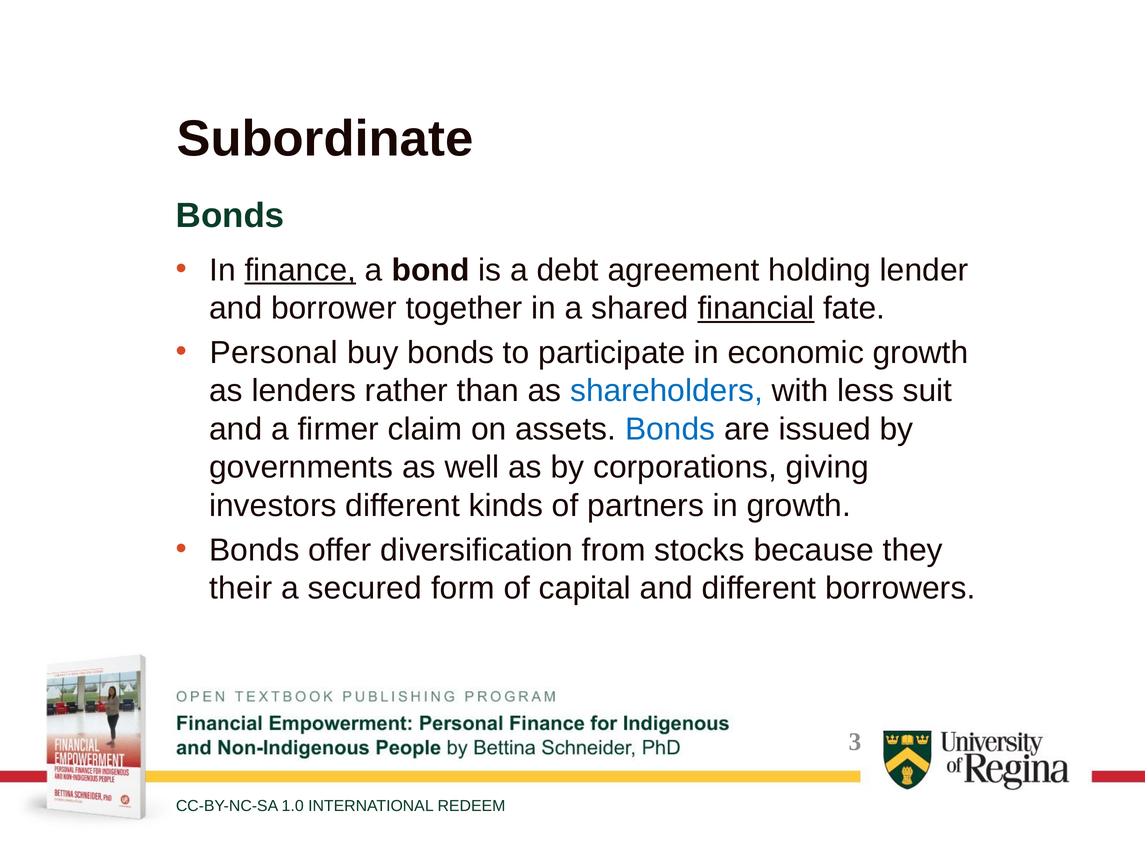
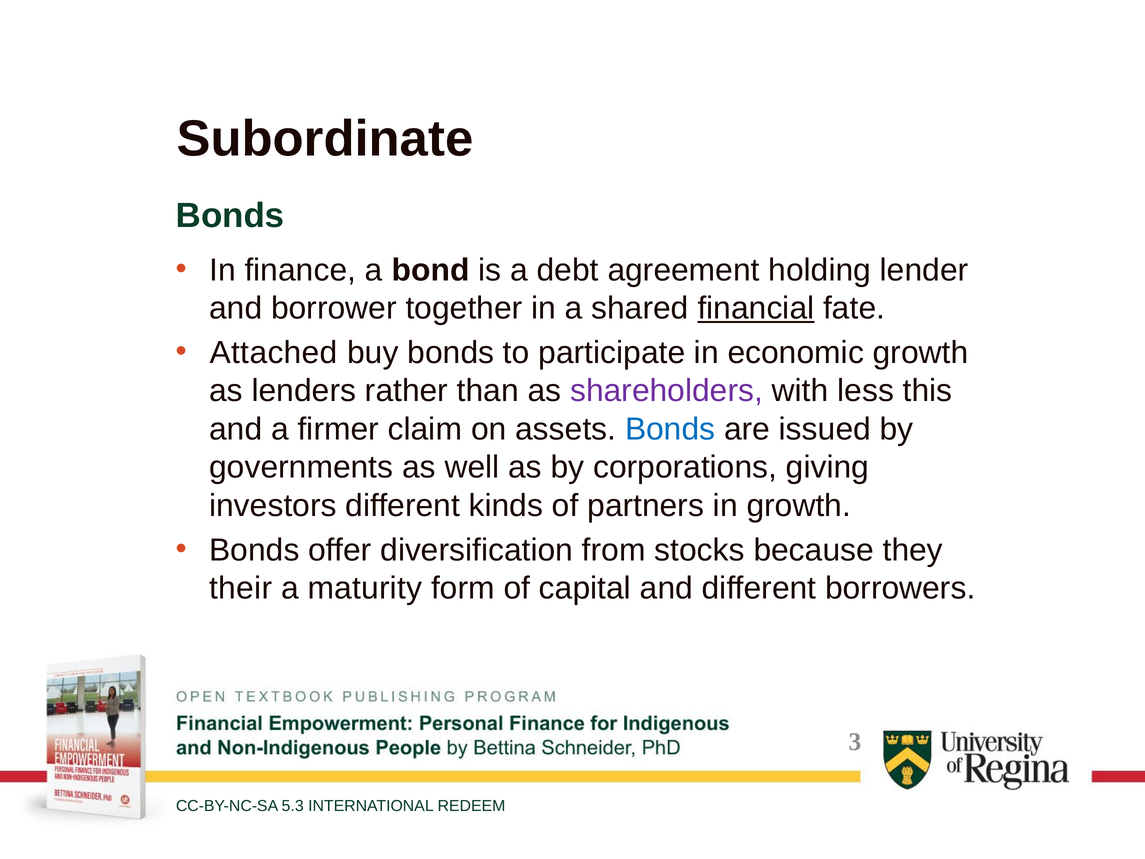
finance underline: present -> none (300, 270)
Personal: Personal -> Attached (274, 353)
shareholders colour: blue -> purple (667, 391)
suit: suit -> this (927, 391)
secured: secured -> maturity (365, 588)
1.0: 1.0 -> 5.3 (293, 806)
